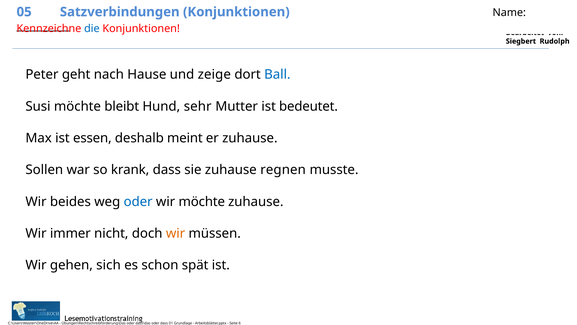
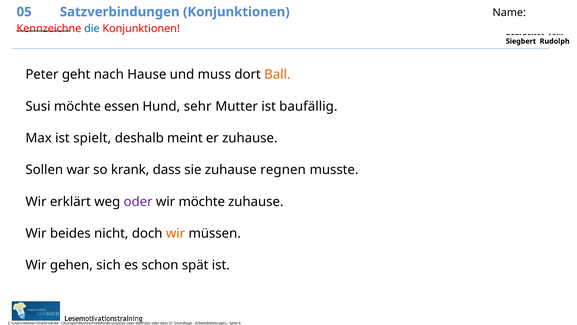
zeige: zeige -> muss (214, 74)
Ball colour: blue -> orange (277, 74)
bleibt: bleibt -> essen (122, 106)
bedeutet: bedeutet -> baufällig (308, 106)
essen: essen -> spielt (92, 138)
beides: beides -> erklärt (70, 201)
oder colour: blue -> purple (138, 201)
immer: immer -> beides (70, 233)
